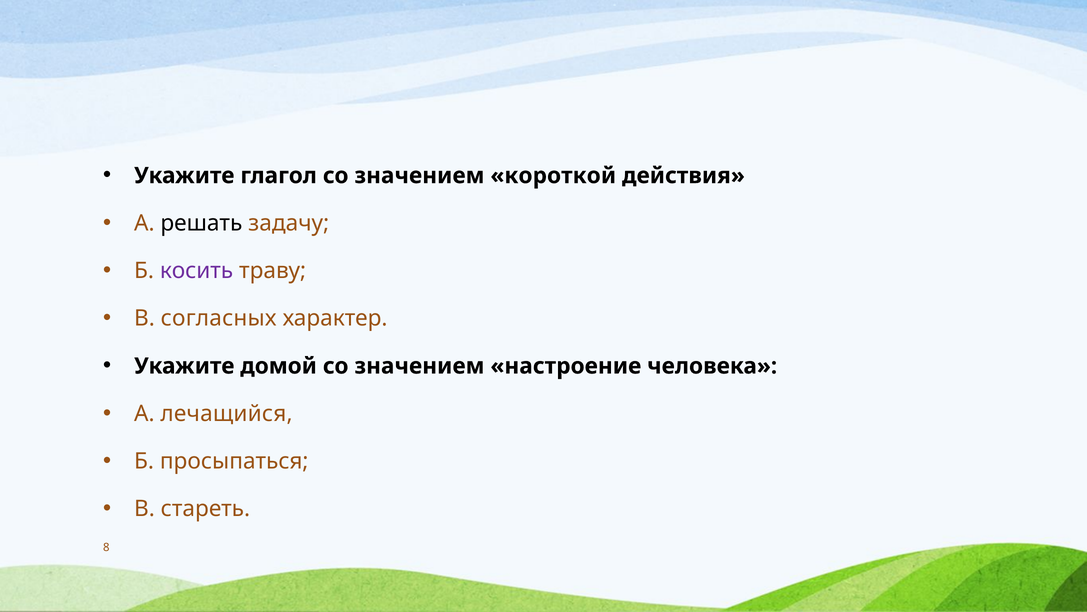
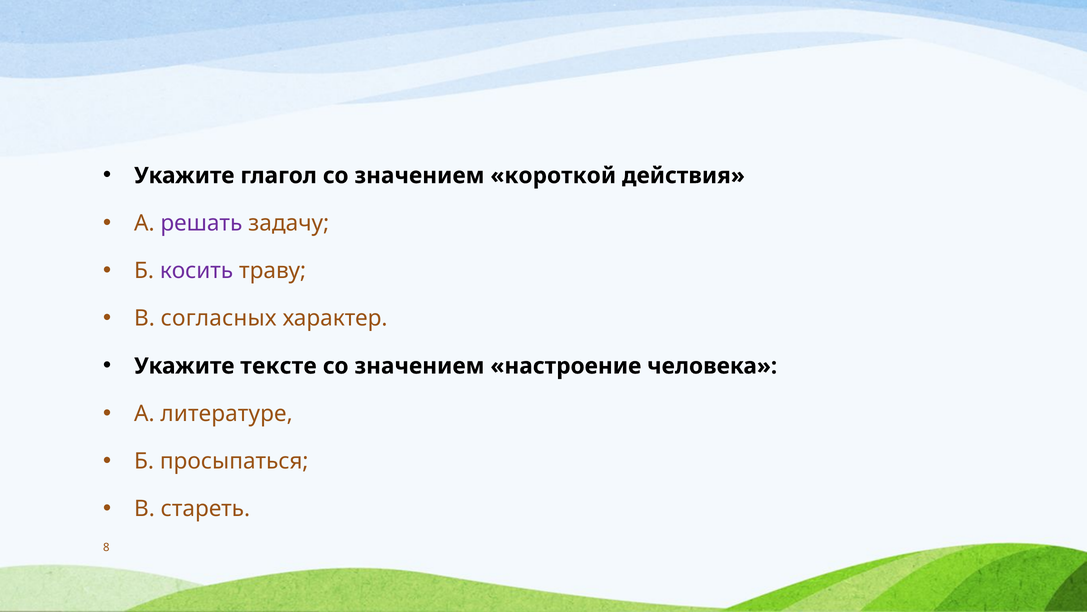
решать colour: black -> purple (201, 223)
домой: домой -> тексте (279, 366)
лечащийся: лечащийся -> литературе (227, 413)
